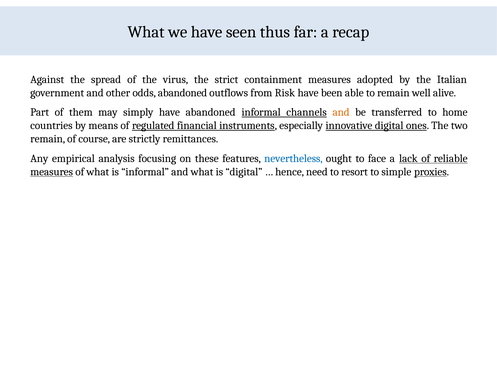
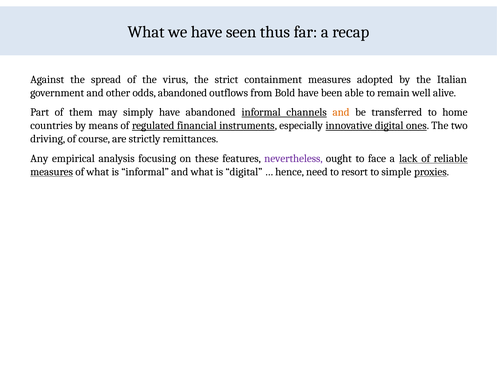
Risk: Risk -> Bold (285, 93)
remain: remain -> driving (48, 139)
nevertheless colour: blue -> purple (293, 158)
